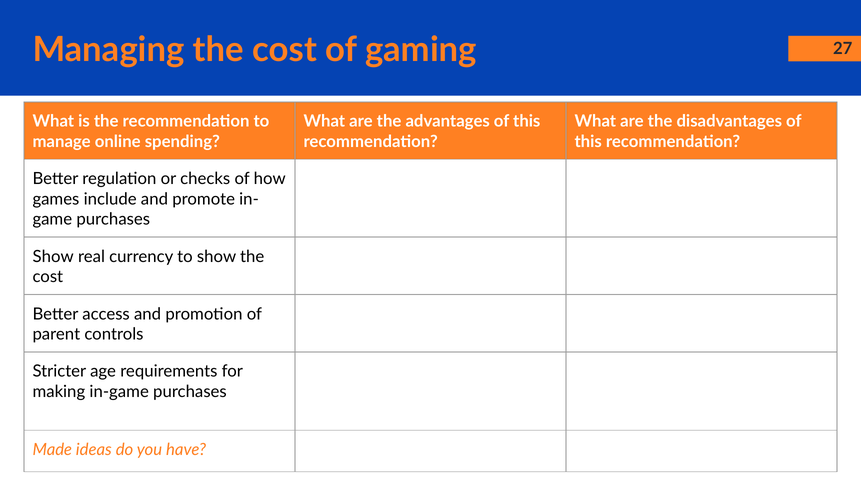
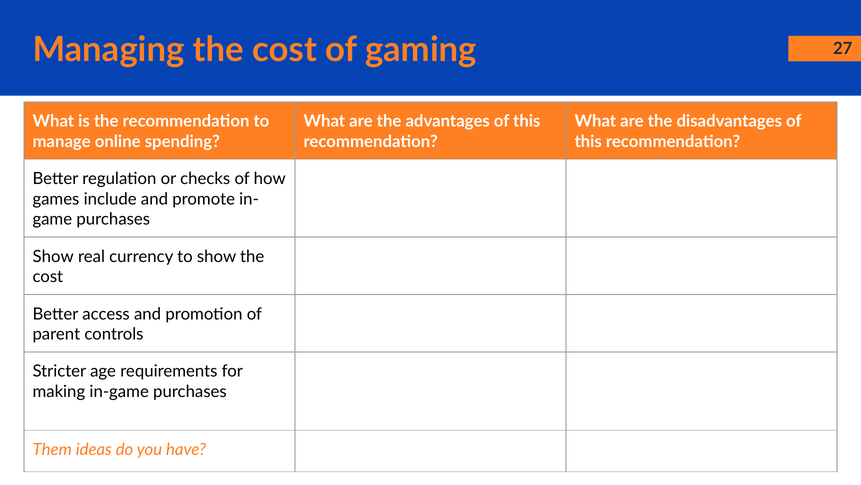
Made: Made -> Them (52, 449)
